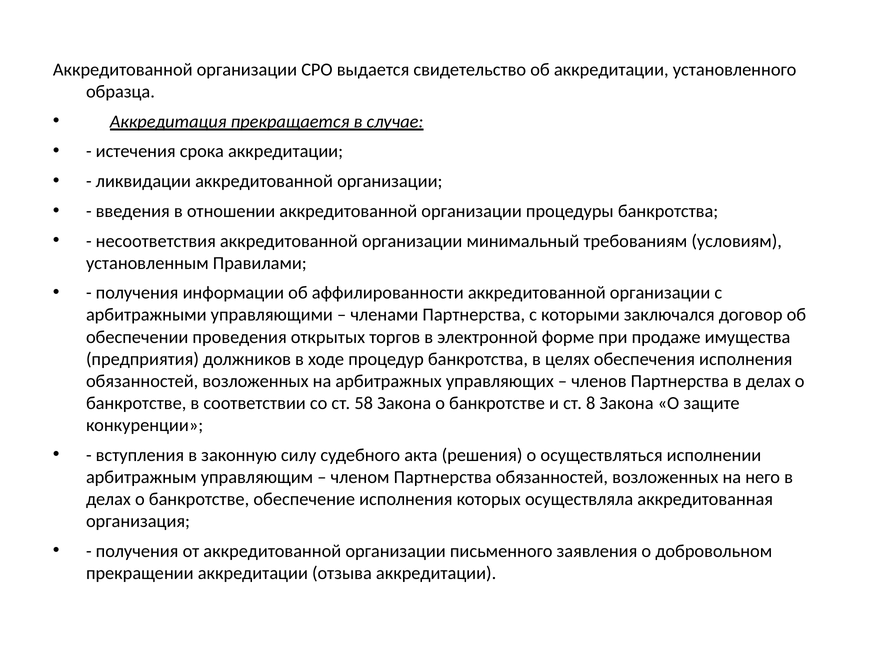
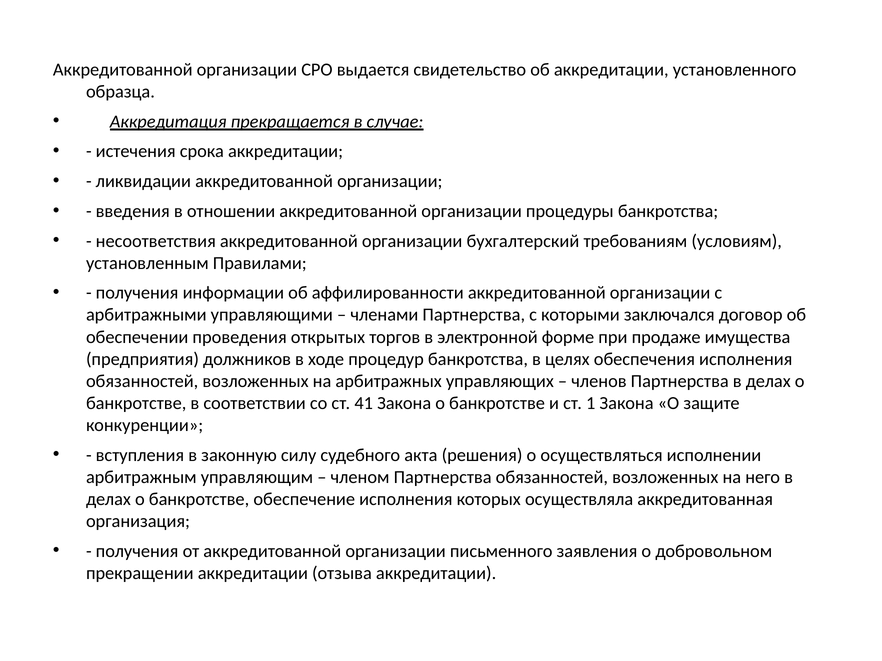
минимальный: минимальный -> бухгалтерский (523, 241)
58: 58 -> 41 (364, 403)
8: 8 -> 1 (591, 403)
